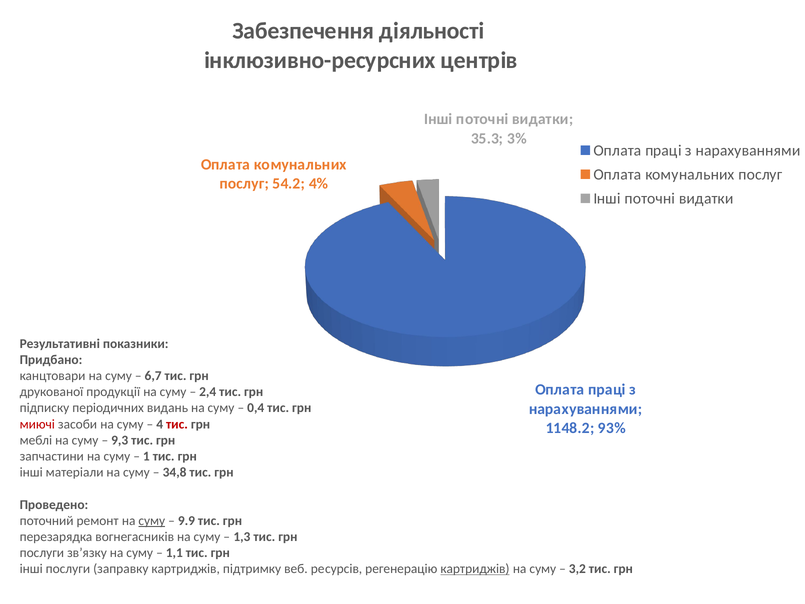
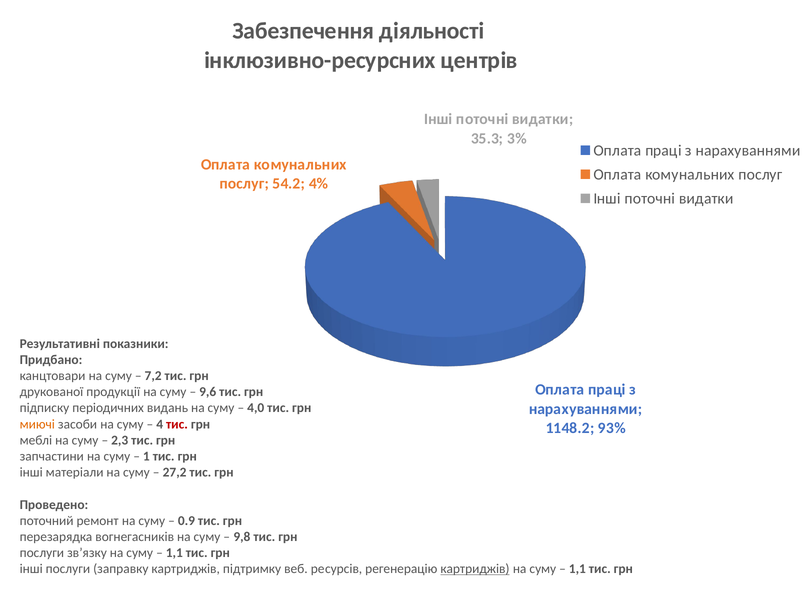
6,7: 6,7 -> 7,2 (153, 376)
2,4: 2,4 -> 9,6 (208, 392)
0,4: 0,4 -> 4,0 (256, 408)
миючі colour: red -> orange (37, 424)
9,3: 9,3 -> 2,3 (120, 440)
34,8: 34,8 -> 27,2 (175, 472)
суму underline: present -> none (152, 521)
9.9: 9.9 -> 0.9 (186, 521)
1,3: 1,3 -> 9,8 (242, 537)
3,2: 3,2 -> 1,1 (577, 569)
